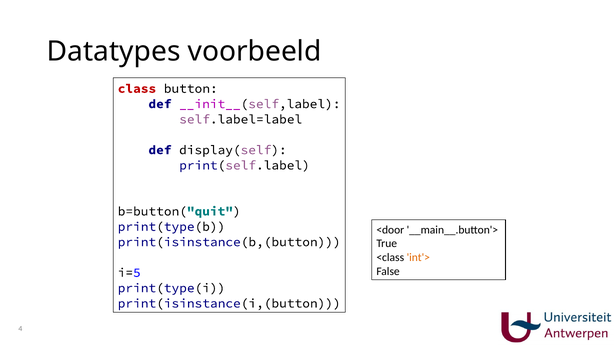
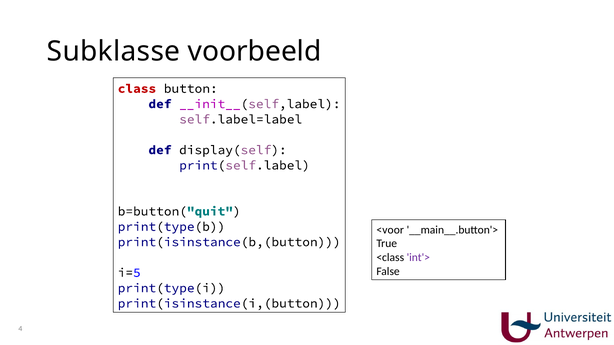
Datatypes: Datatypes -> Subklasse (114, 52)
<door: <door -> <voor (390, 230)
int'> colour: orange -> purple (418, 258)
